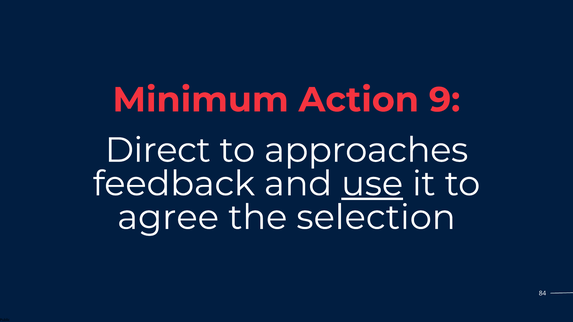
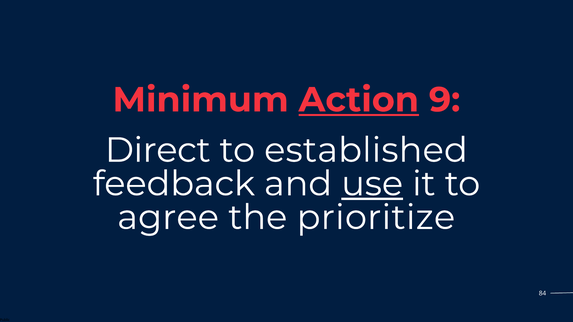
Action underline: none -> present (359, 100)
approaches: approaches -> established (366, 150)
selection: selection -> prioritize (376, 218)
